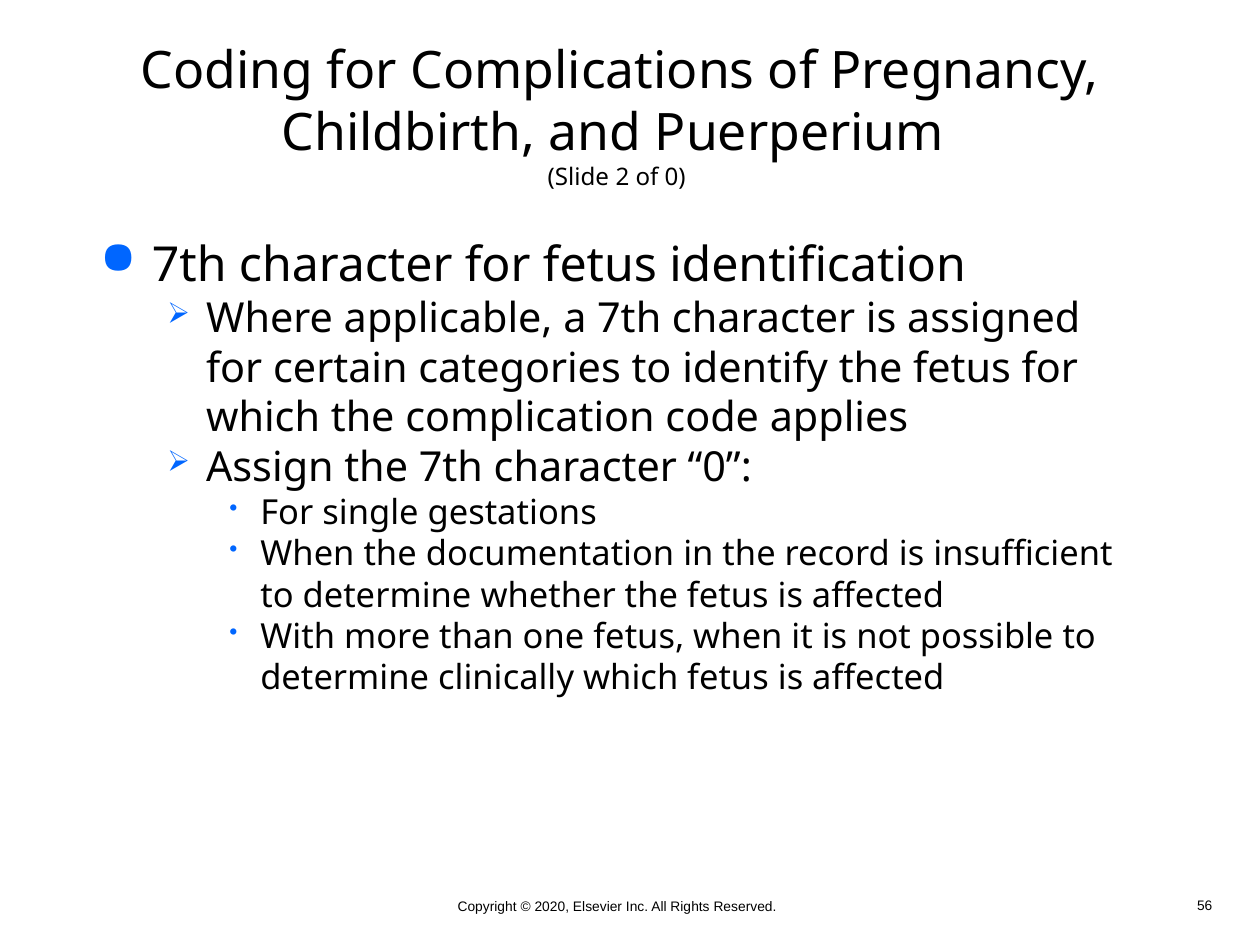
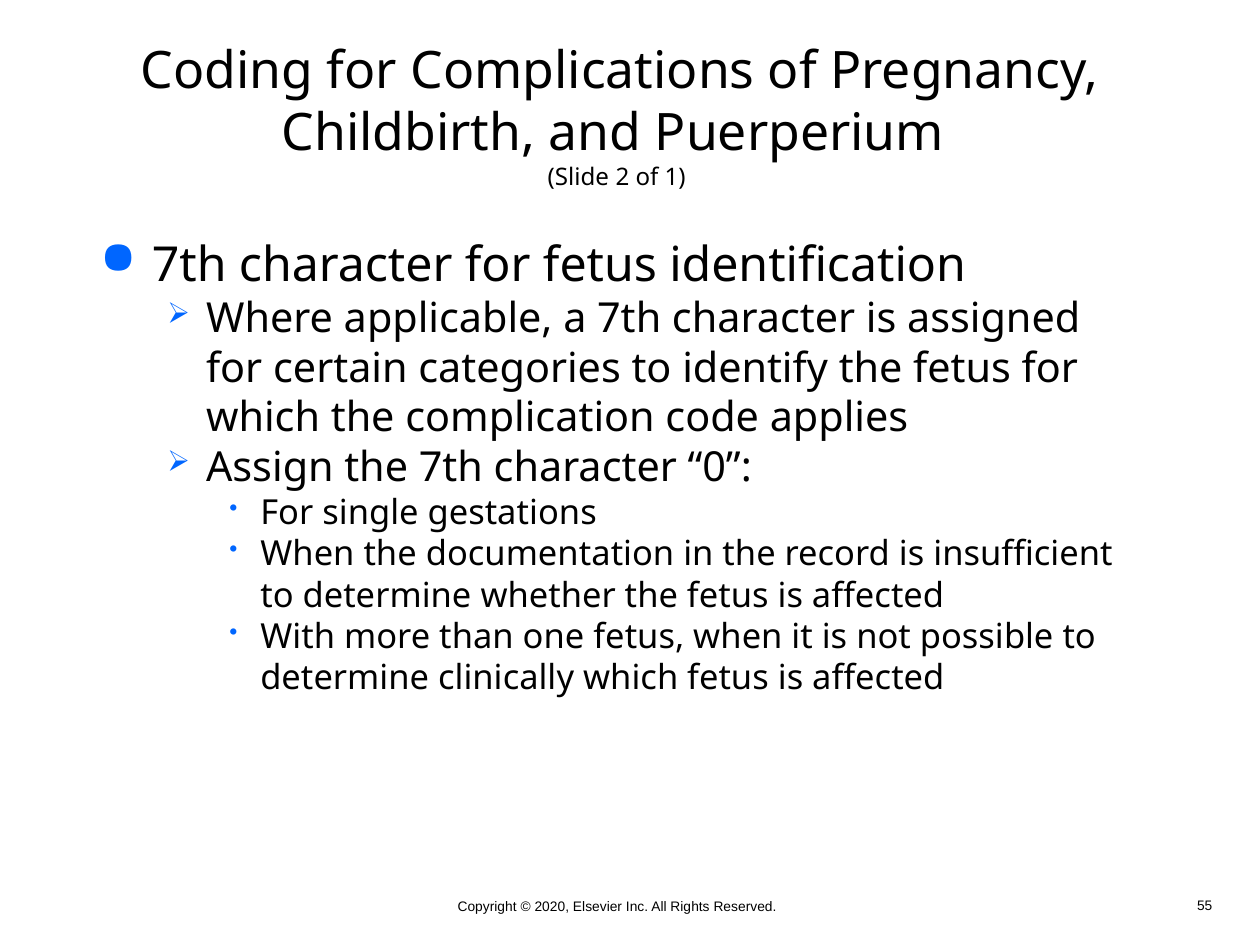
of 0: 0 -> 1 (675, 177)
56: 56 -> 55 (1205, 906)
